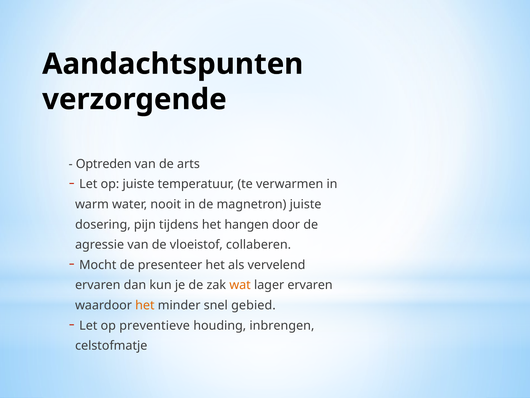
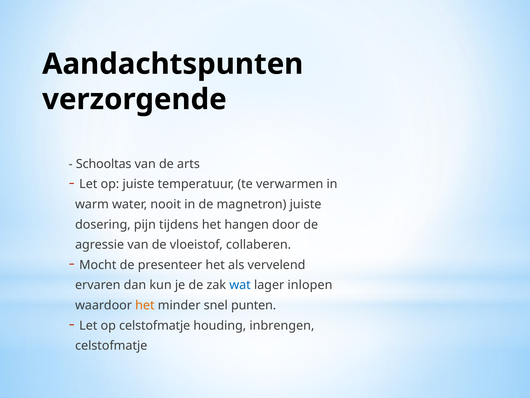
Optreden: Optreden -> Schooltas (104, 164)
wat colour: orange -> blue (240, 285)
lager ervaren: ervaren -> inlopen (310, 285)
gebied: gebied -> punten (254, 305)
op preventieve: preventieve -> celstofmatje (155, 325)
